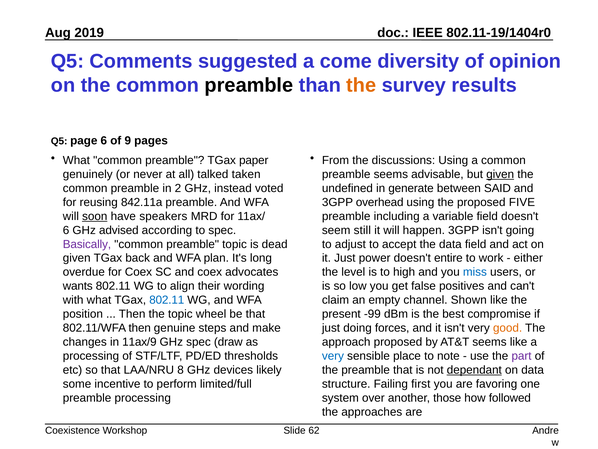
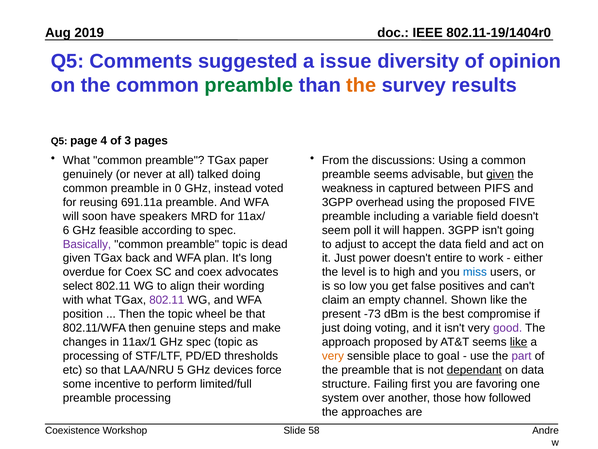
come: come -> issue (346, 61)
preamble colour: black -> green (249, 85)
page 6: 6 -> 4 (104, 140)
9: 9 -> 3 (128, 140)
talked taken: taken -> doing (246, 174)
2: 2 -> 0 (178, 188)
undefined: undefined -> weakness (347, 188)
generate: generate -> captured (411, 188)
SAID: SAID -> PIFS (497, 188)
842.11a: 842.11a -> 691.11a (142, 202)
soon underline: present -> none (95, 216)
advised: advised -> feasible (119, 230)
still: still -> poll (362, 230)
wants: wants -> select (78, 286)
802.11 colour: blue -> purple (167, 300)
-99: -99 -> -73 (372, 314)
forces: forces -> voting (392, 328)
good colour: orange -> purple (508, 328)
11ax/9: 11ax/9 -> 11ax/1 (139, 342)
spec draw: draw -> topic (228, 342)
like underline: none -> present (519, 342)
very colour: blue -> orange (333, 356)
note: note -> goal (448, 356)
8: 8 -> 5 (180, 370)
likely: likely -> force (269, 370)
62: 62 -> 58 (314, 430)
